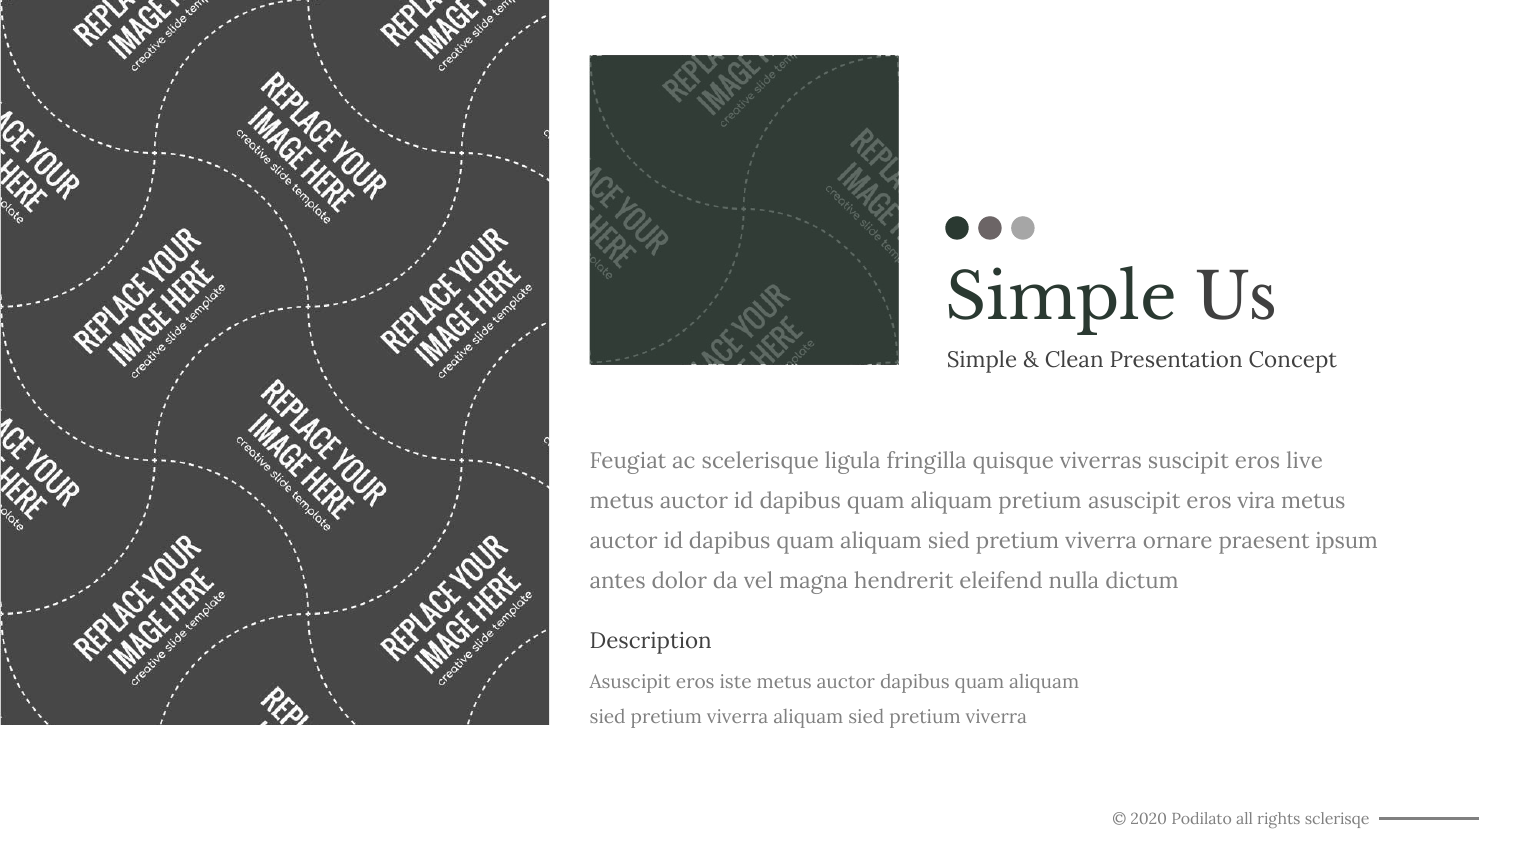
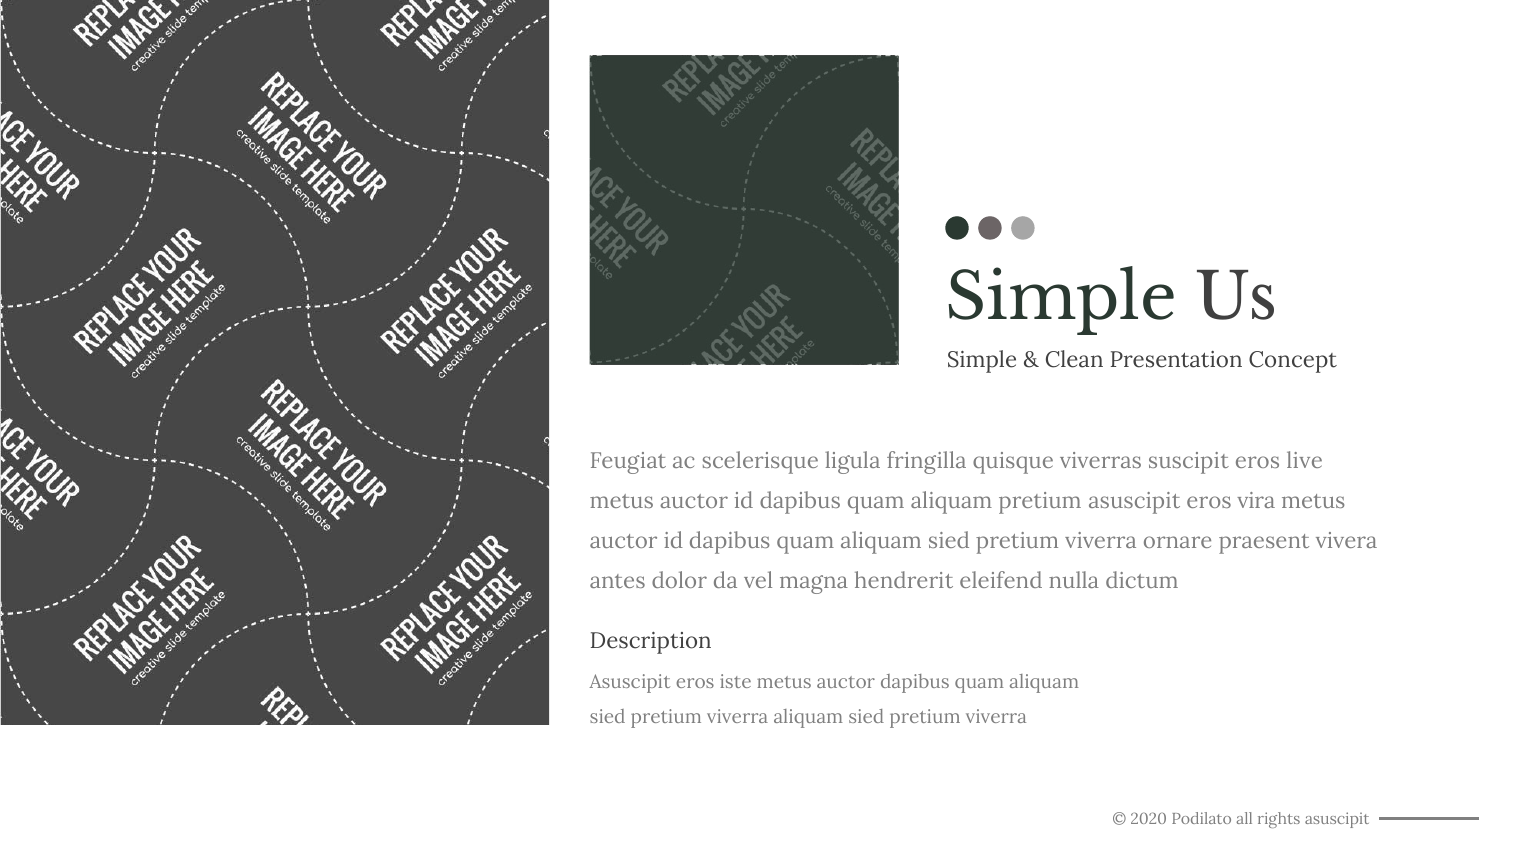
ipsum: ipsum -> vivera (1347, 541)
rights sclerisqe: sclerisqe -> asuscipit (1337, 820)
